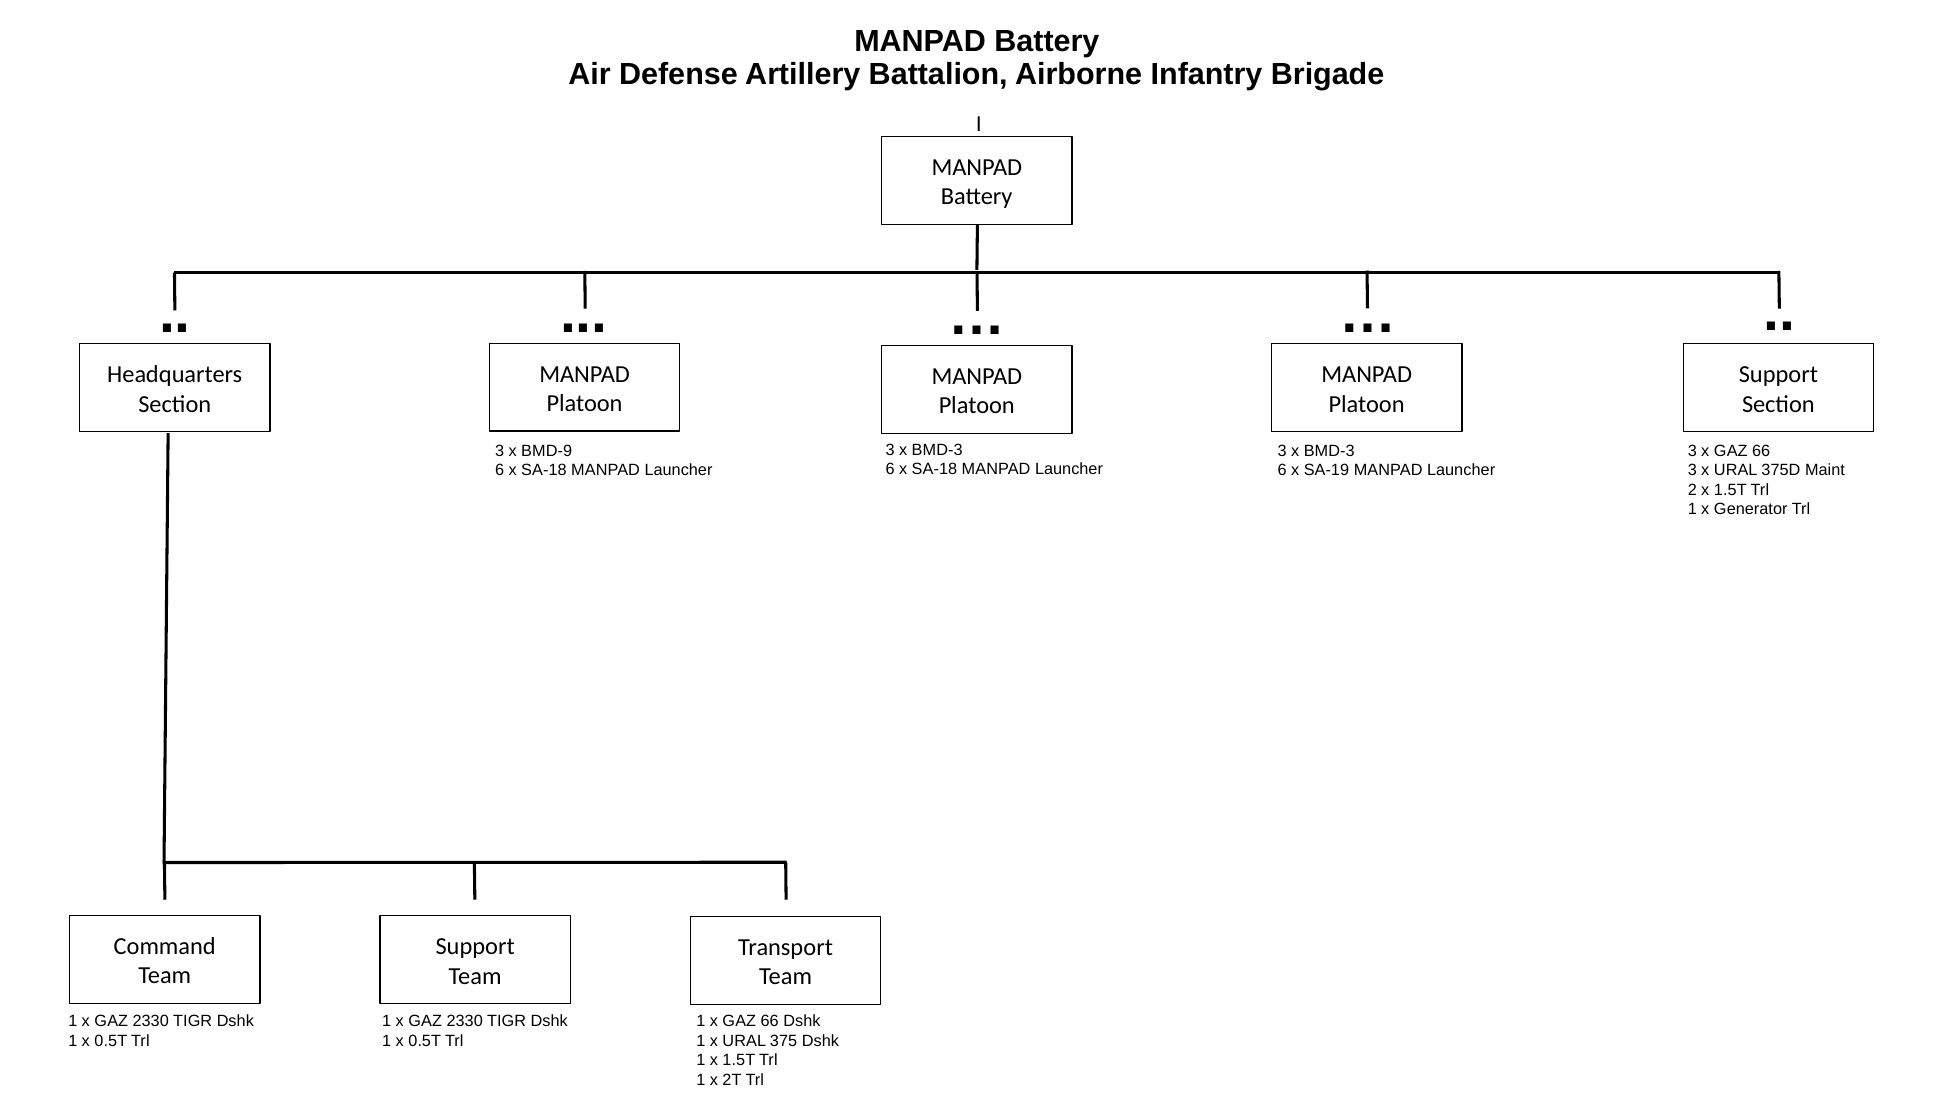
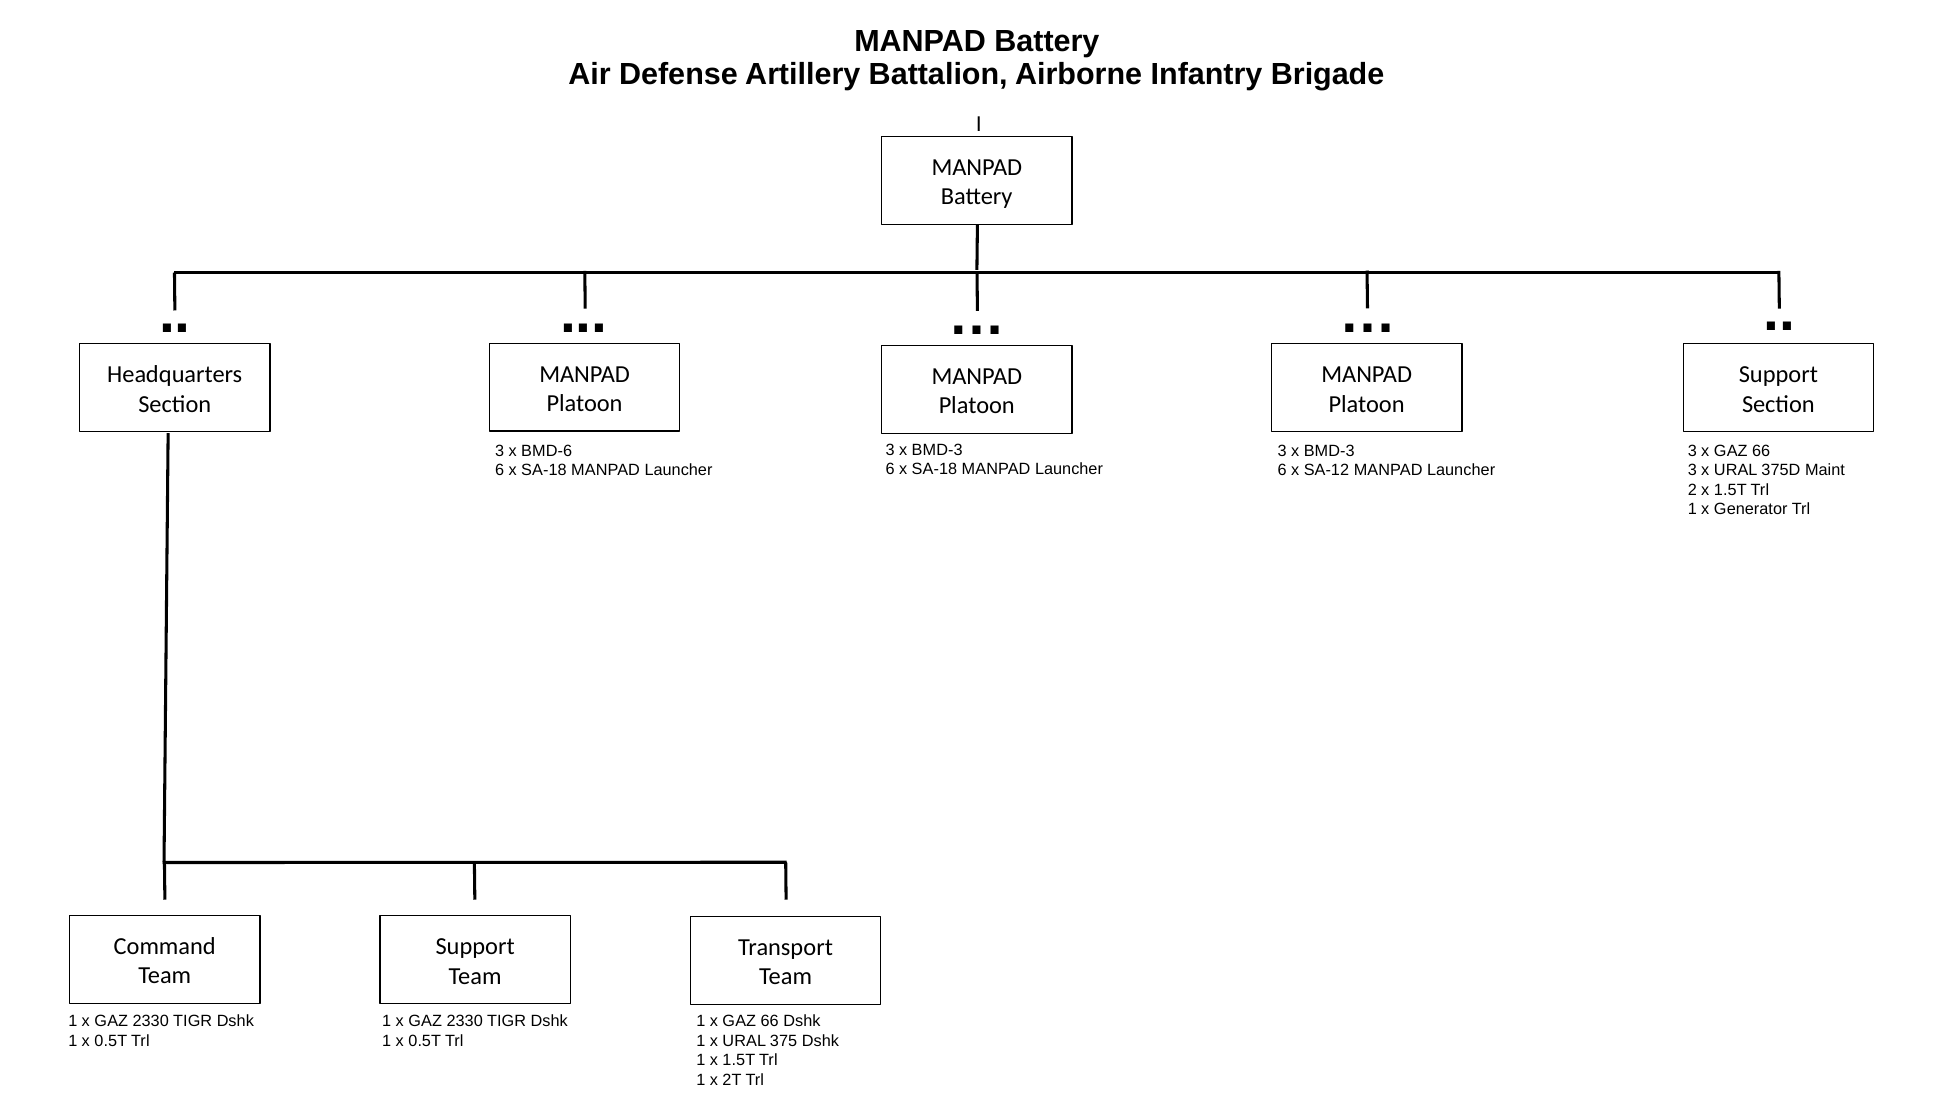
BMD-9: BMD-9 -> BMD-6 (547, 451)
SA-19: SA-19 -> SA-12 (1326, 470)
